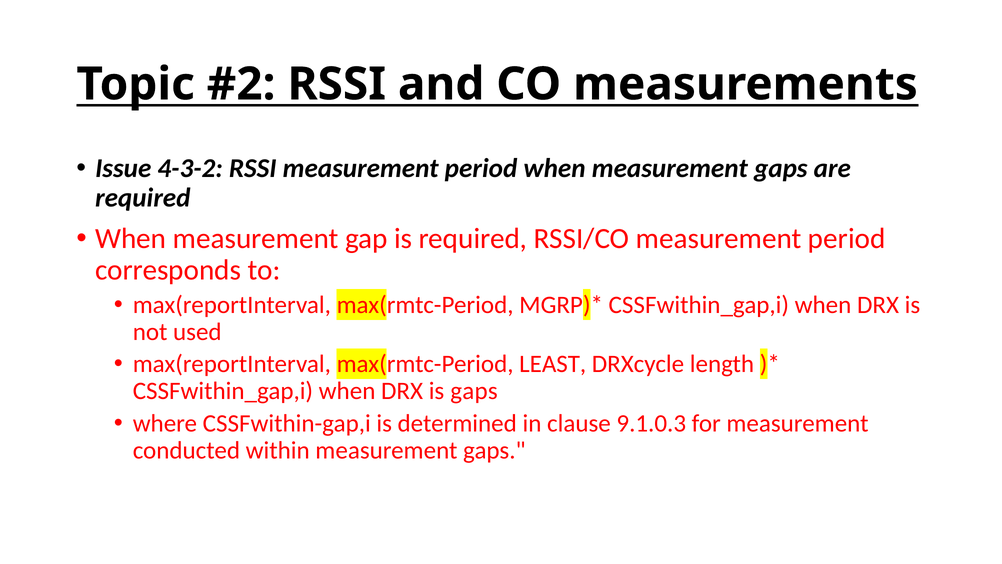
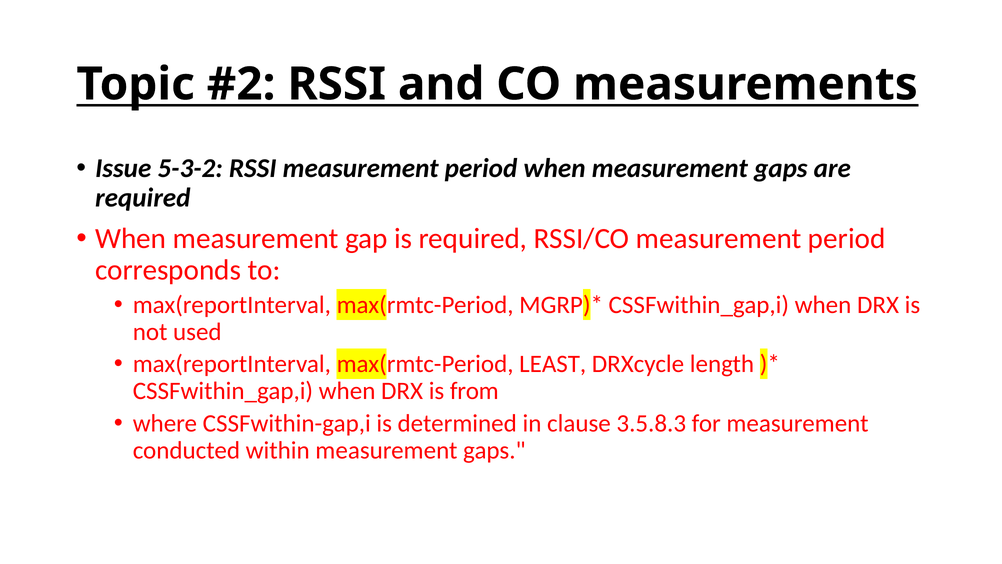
4-3-2: 4-3-2 -> 5-3-2 (190, 168)
is gaps: gaps -> from (474, 391)
9.1.0.3: 9.1.0.3 -> 3.5.8.3 (651, 423)
